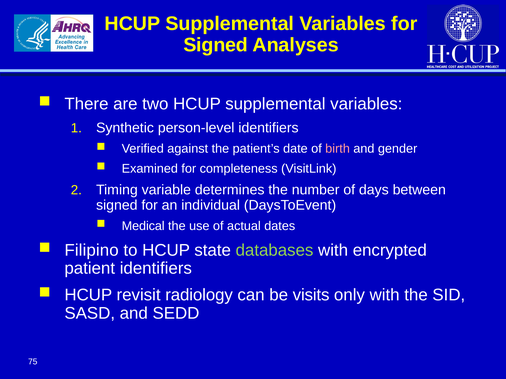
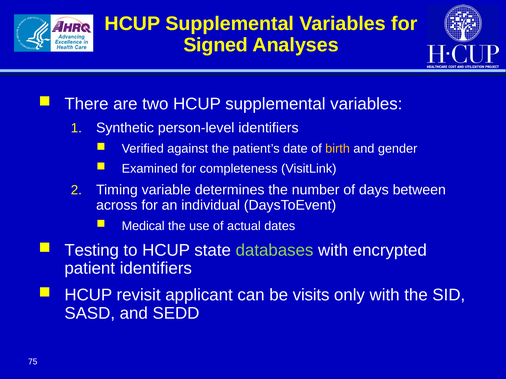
birth colour: pink -> yellow (338, 149)
signed: signed -> across (117, 205)
Filipino: Filipino -> Testing (92, 250)
radiology: radiology -> applicant (199, 295)
